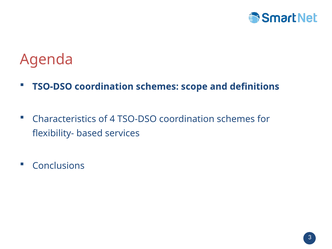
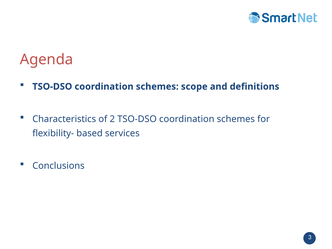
4: 4 -> 2 (112, 119)
